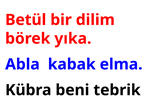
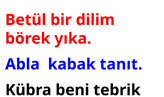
elma: elma -> tanıt (121, 64)
